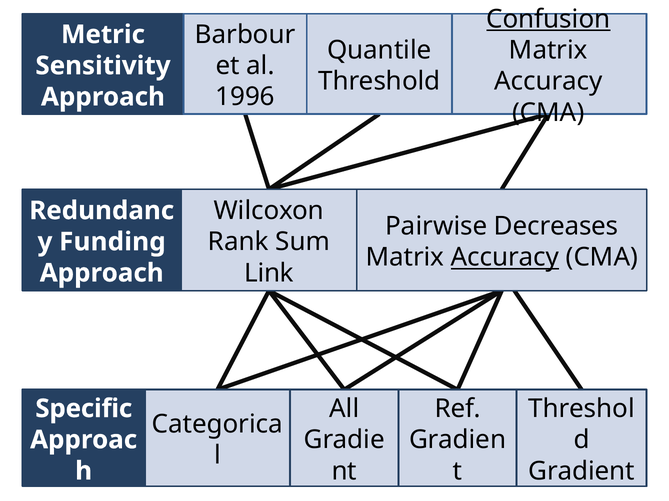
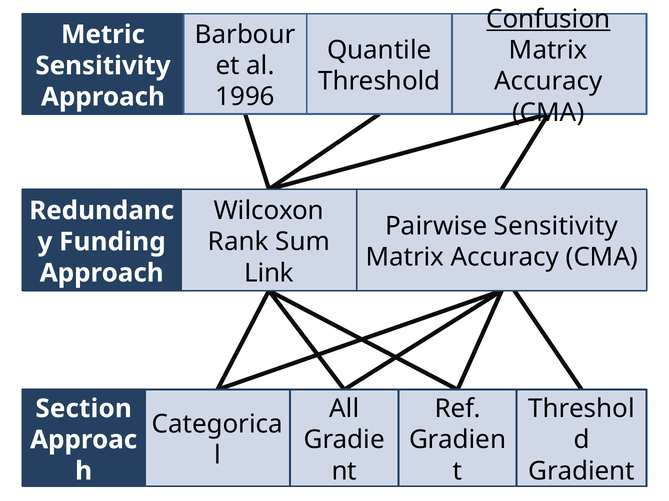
Pairwise Decreases: Decreases -> Sensitivity (556, 227)
Accuracy underline: present -> none (505, 258)
Specific: Specific -> Section (84, 409)
